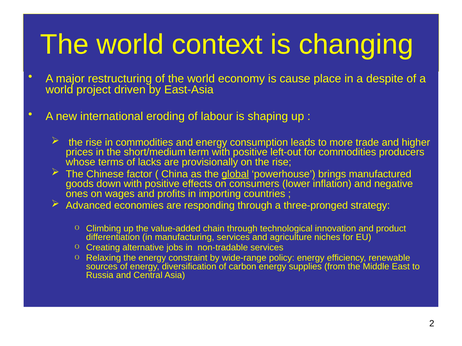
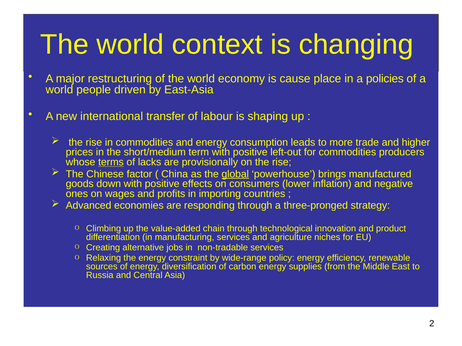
despite: despite -> policies (385, 79)
project: project -> people (94, 90)
eroding: eroding -> transfer (166, 117)
terms underline: none -> present (111, 162)
